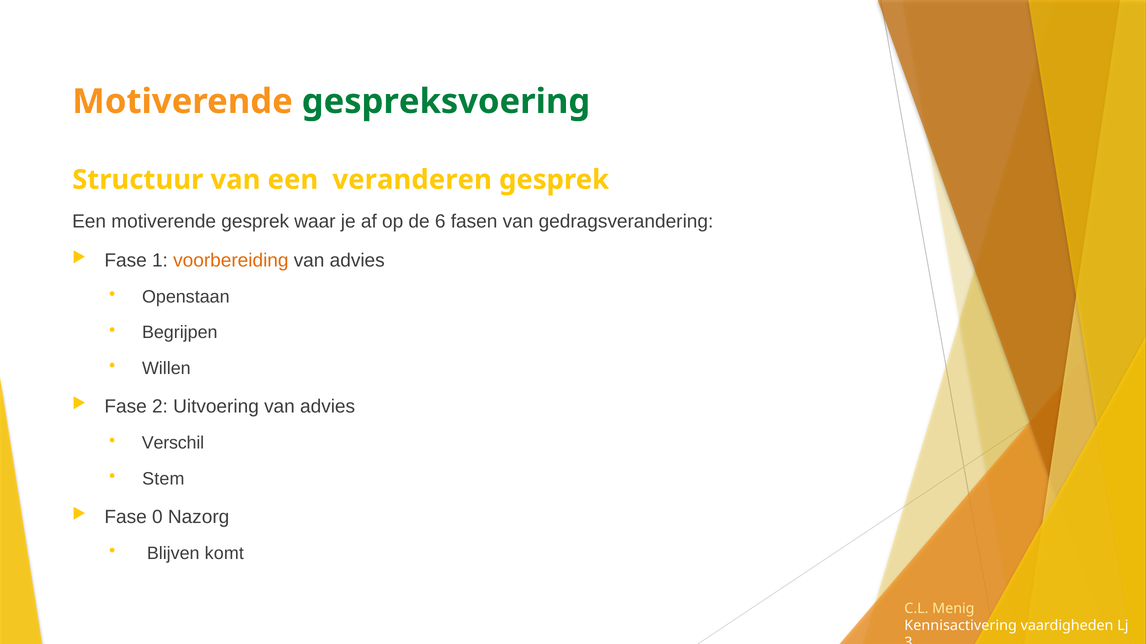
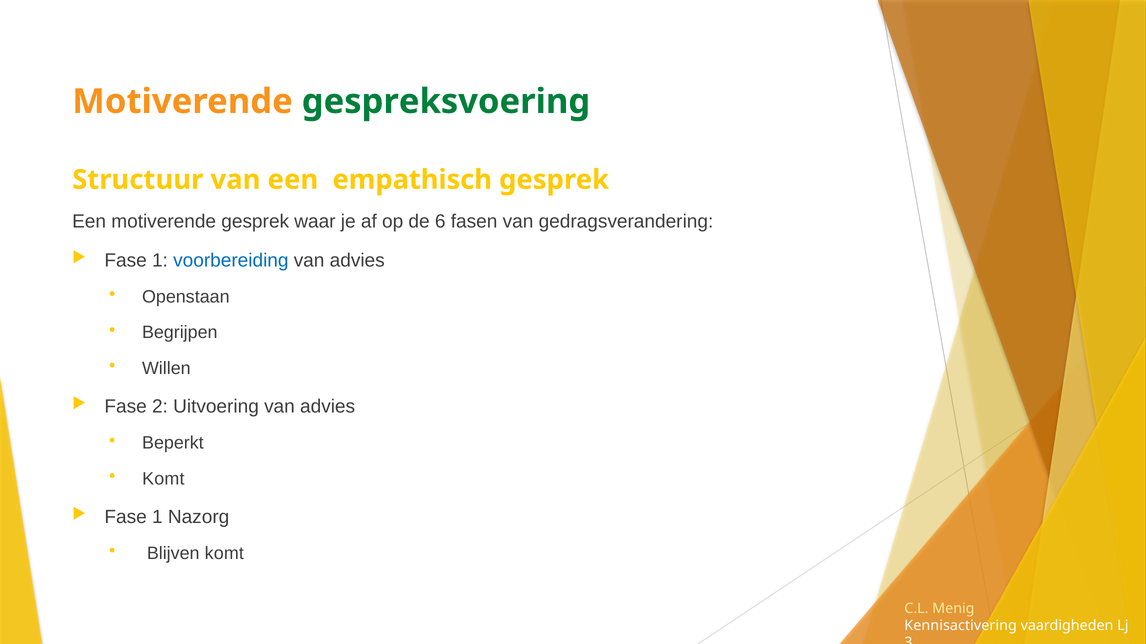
veranderen: veranderen -> empathisch (412, 180)
voorbereiding colour: orange -> blue (231, 261)
Verschil: Verschil -> Beperkt (173, 443)
Stem: Stem -> Komt (163, 479)
0: 0 -> 1 (157, 517)
